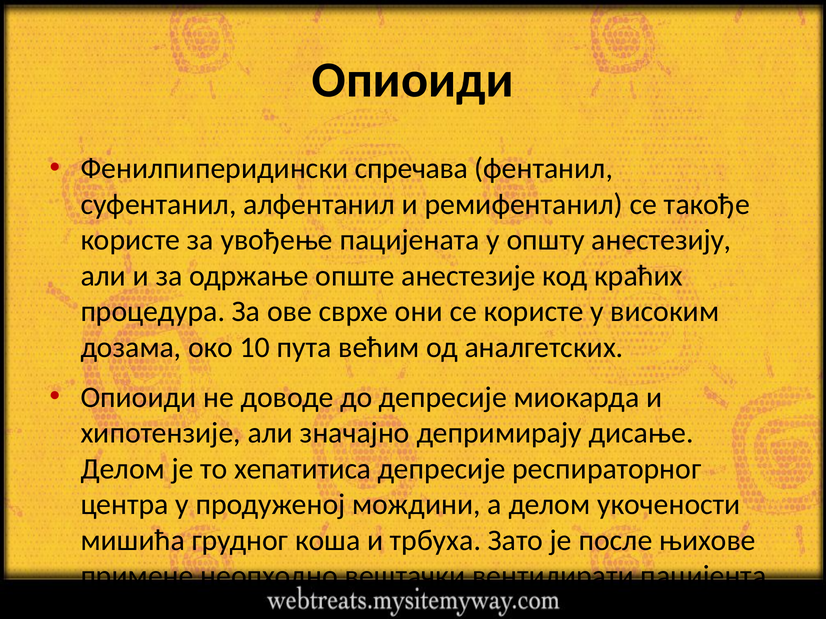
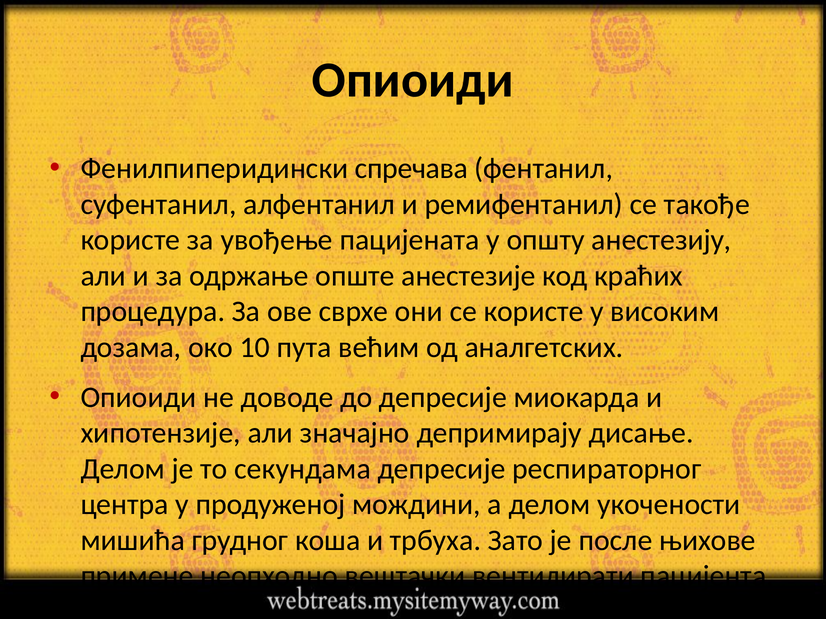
хепатитиса: хепатитиса -> секундама (302, 469)
